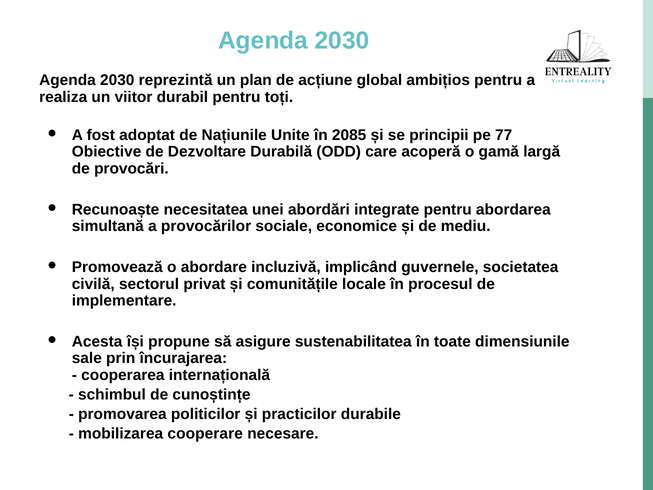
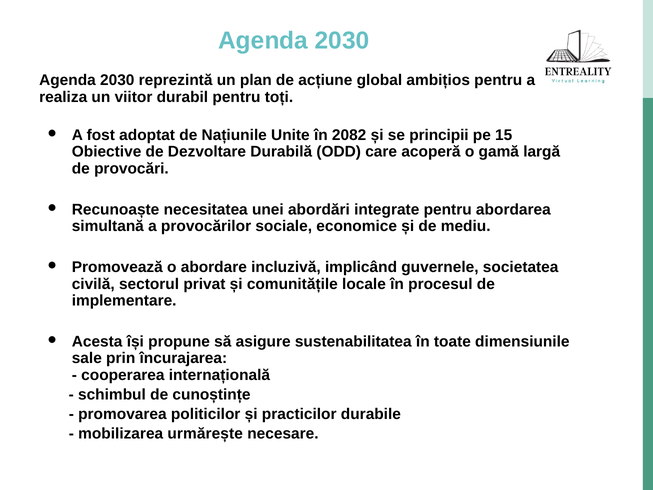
2085: 2085 -> 2082 (349, 135)
77: 77 -> 15 (504, 135)
cooperare: cooperare -> urmărește (205, 434)
